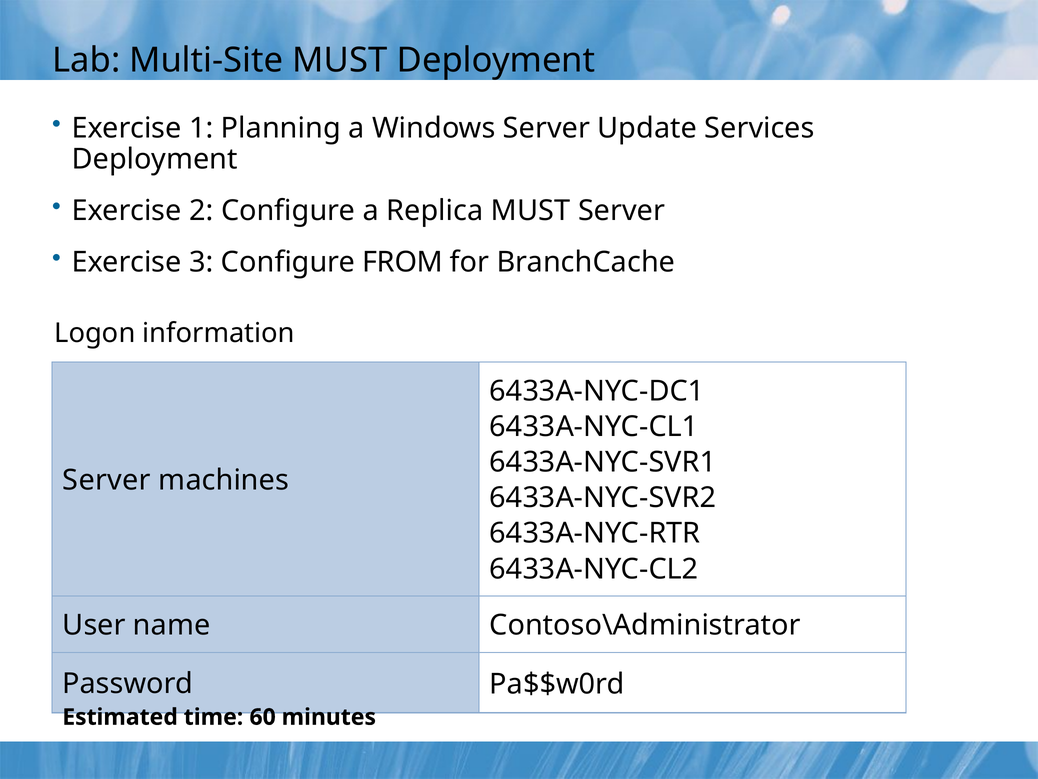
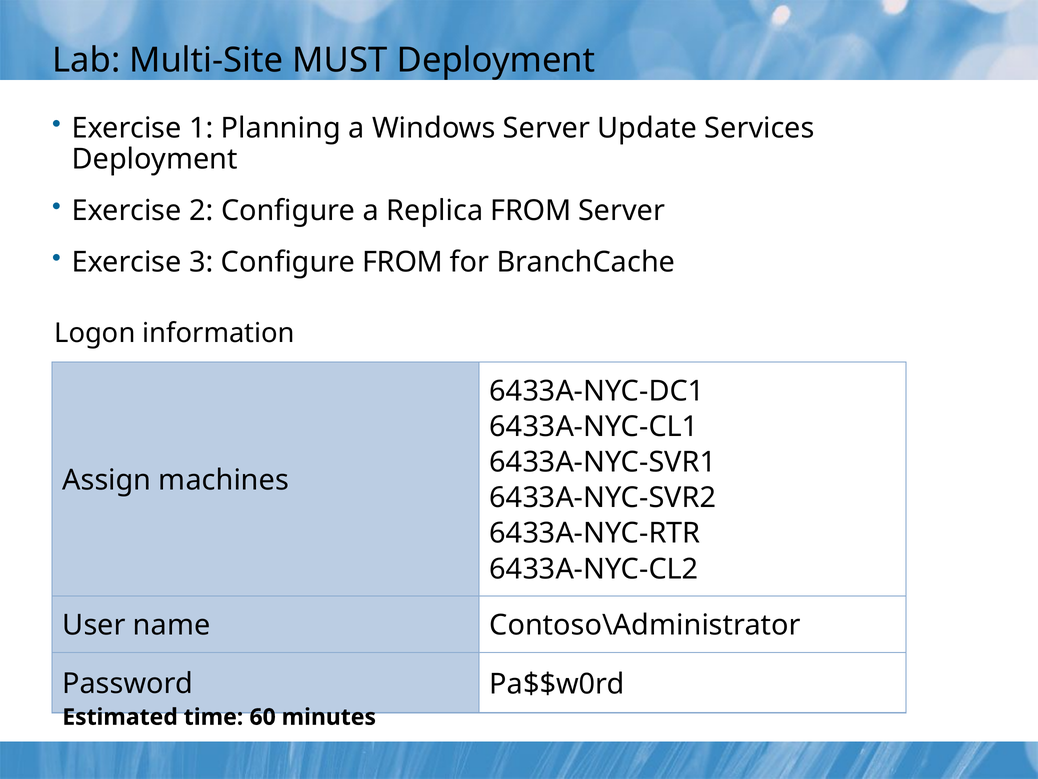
Replica MUST: MUST -> FROM (531, 211)
Server: Server -> Assign (107, 480)
